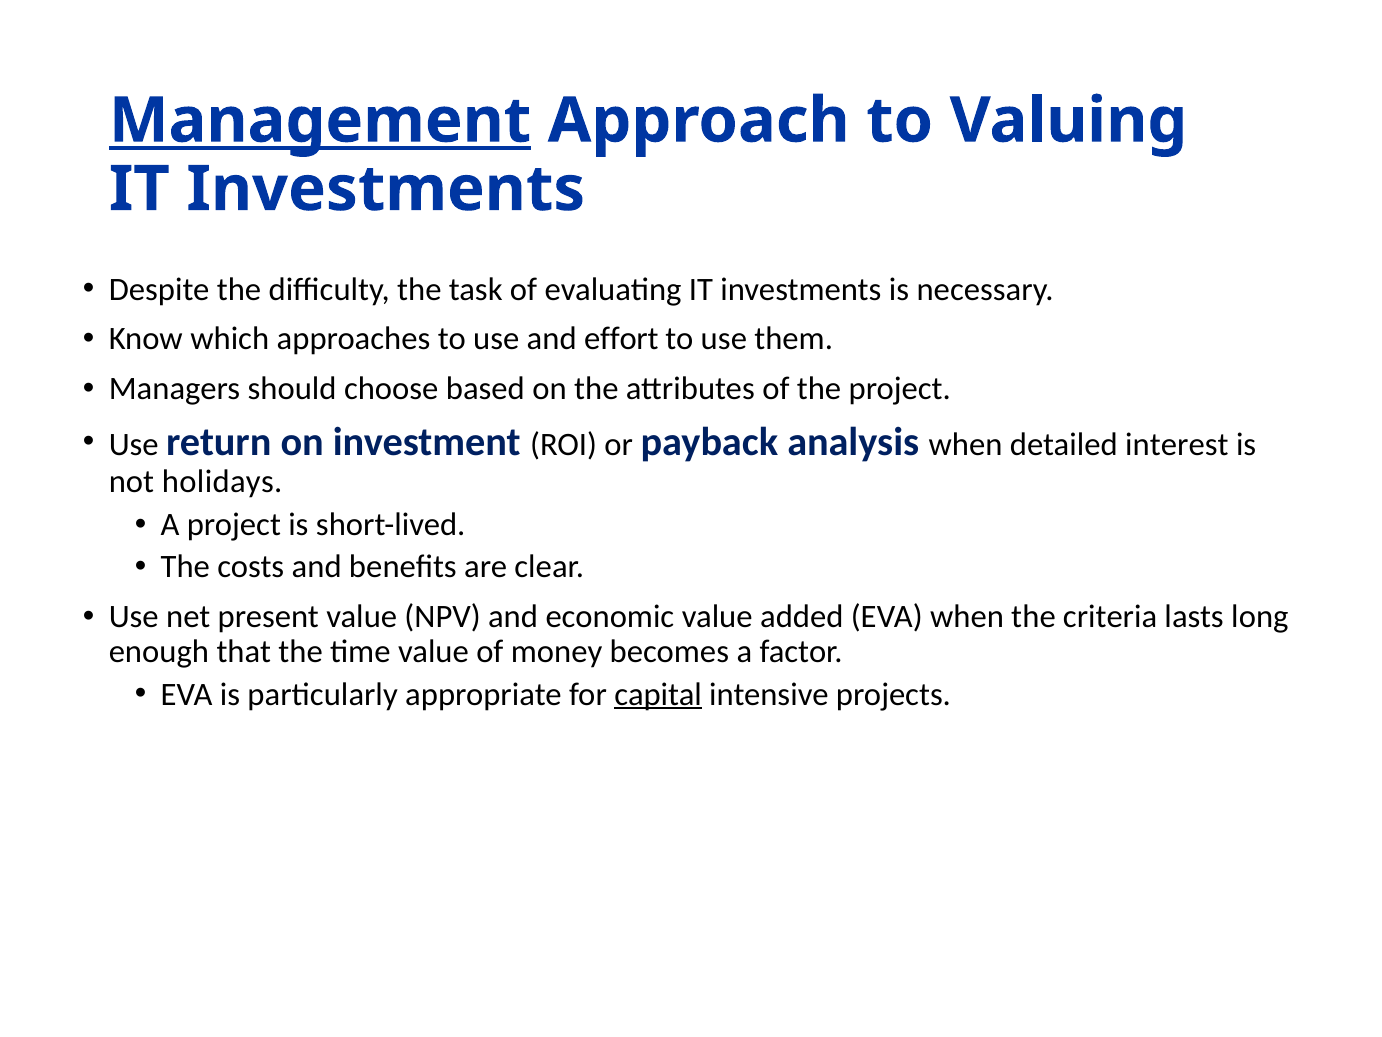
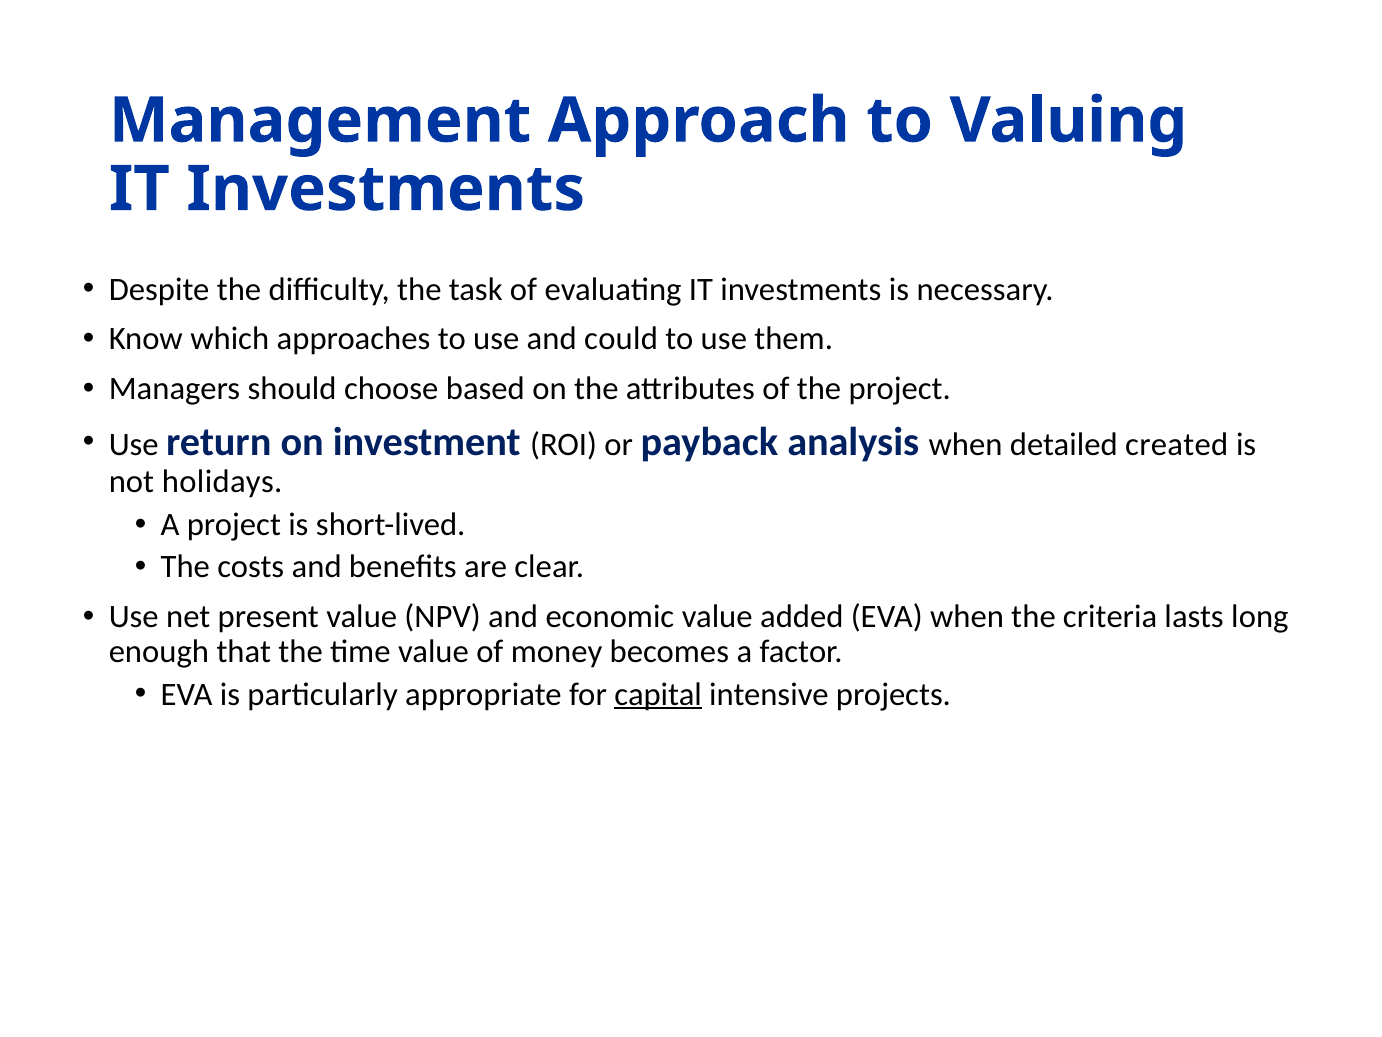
Management underline: present -> none (320, 121)
effort: effort -> could (621, 339)
interest: interest -> created (1177, 445)
